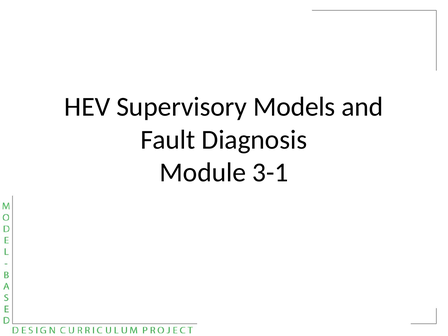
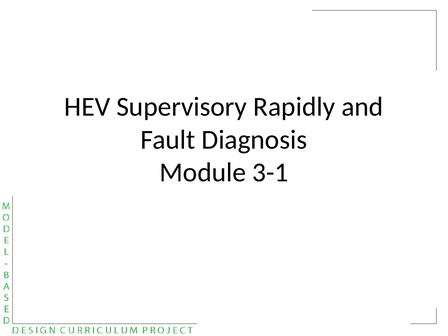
Models: Models -> Rapidly (294, 107)
